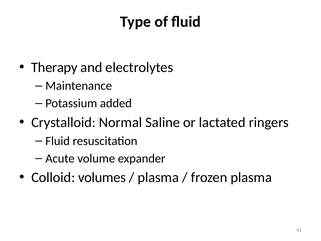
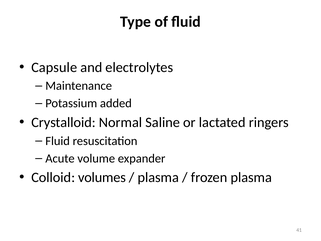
Therapy: Therapy -> Capsule (54, 67)
